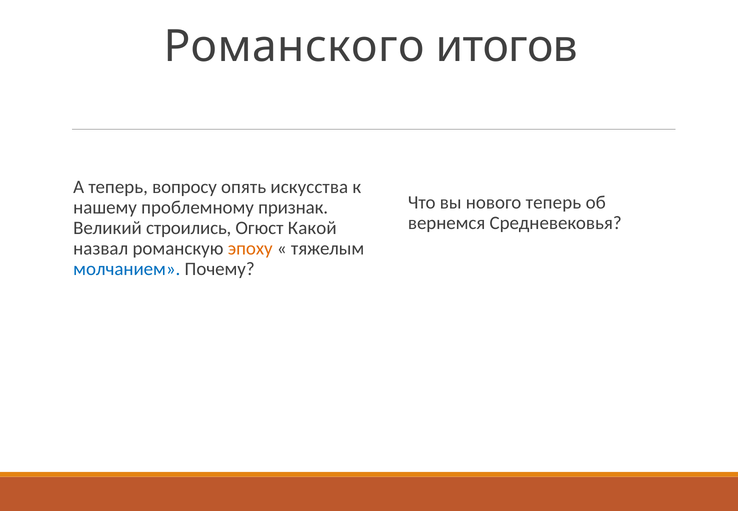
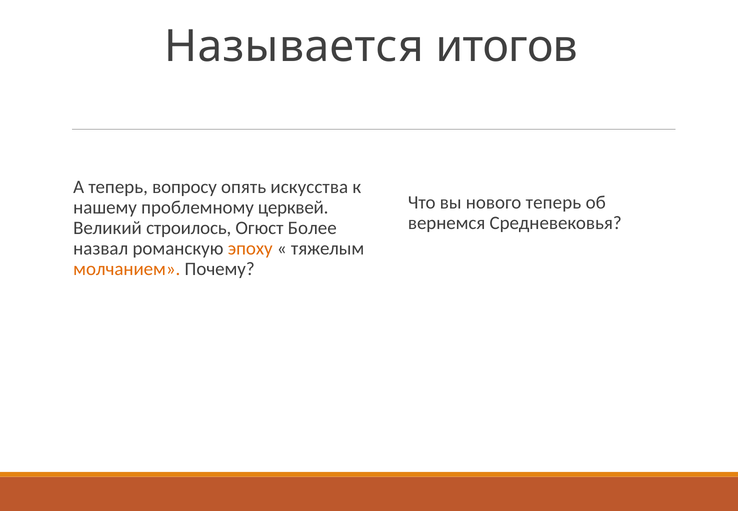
Романского: Романского -> Называется (294, 46)
признак: признак -> церквей (293, 207)
строились: строились -> строилось (189, 228)
Какой: Какой -> Более (312, 228)
молчанием colour: blue -> orange (127, 269)
